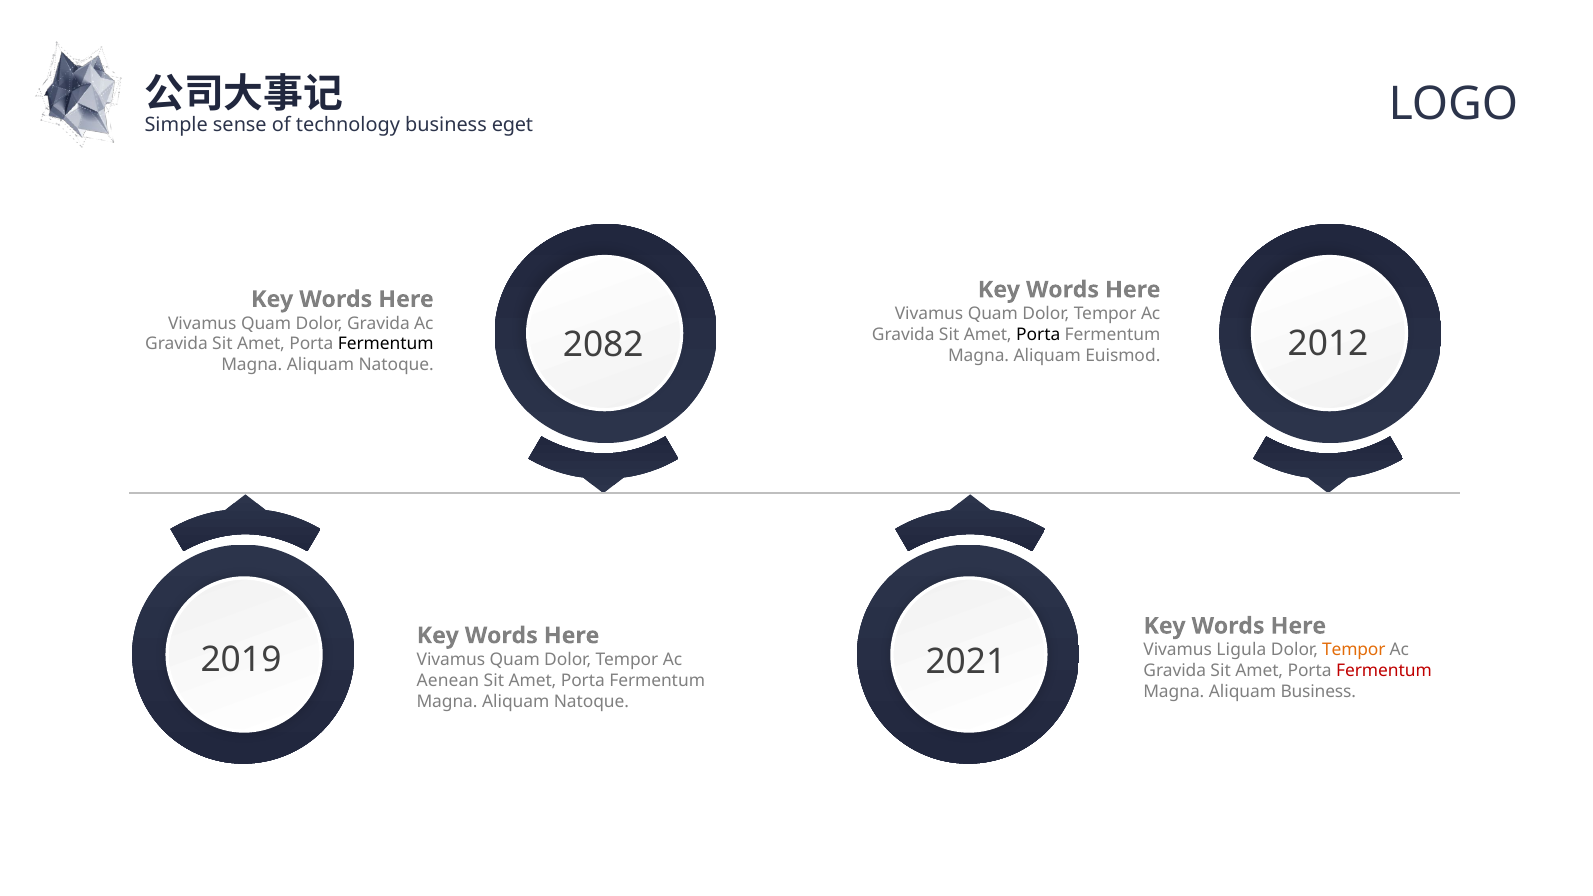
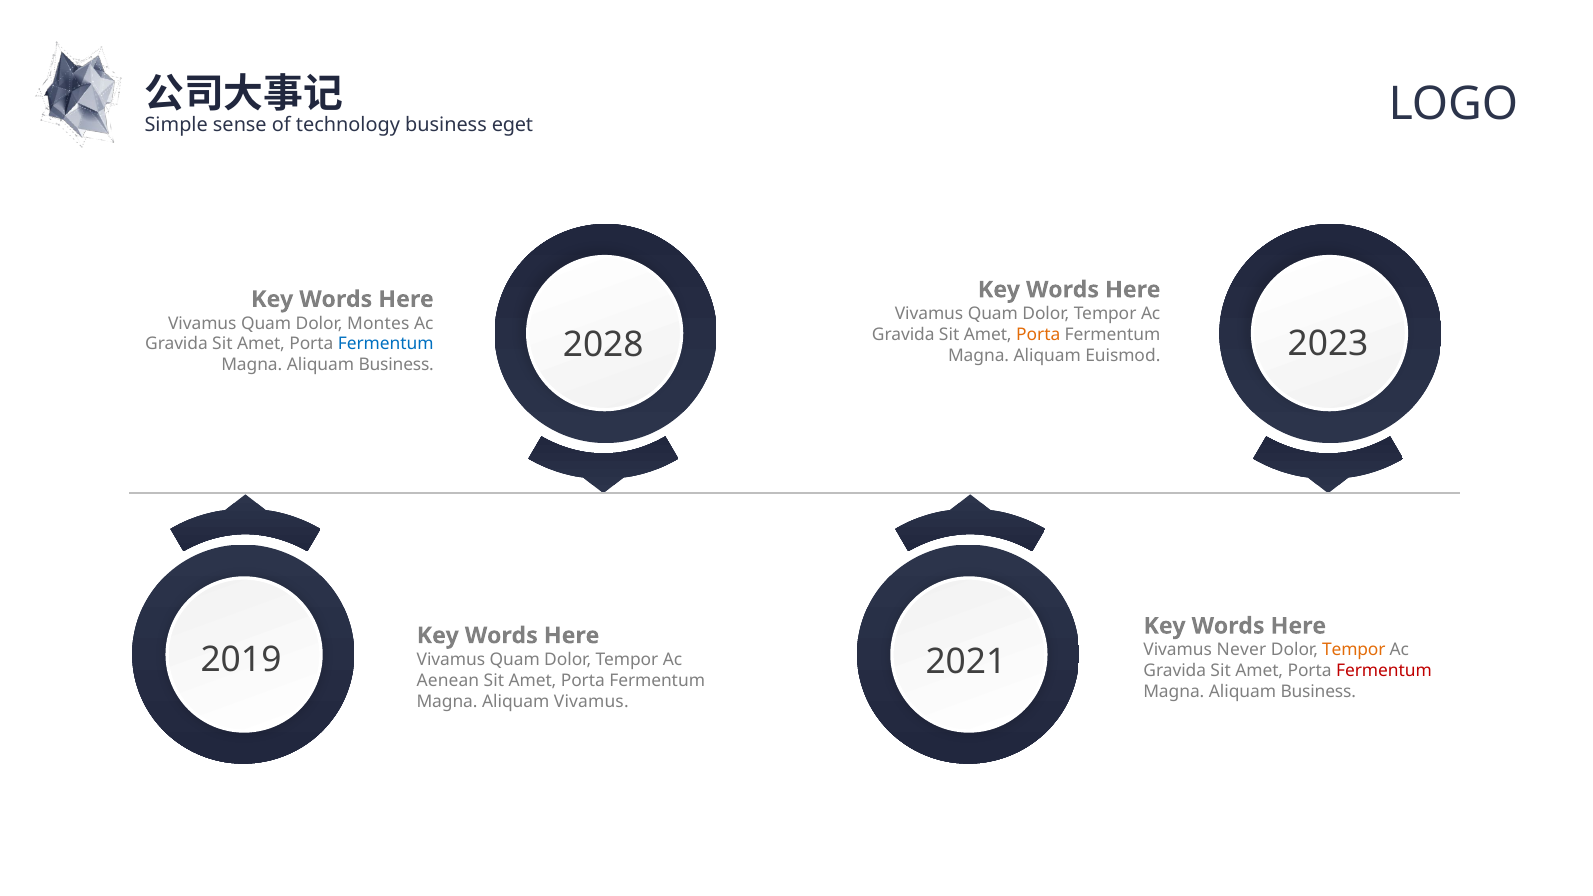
Dolor Gravida: Gravida -> Montes (378, 323)
Porta colour: black -> orange (1038, 335)
2012: 2012 -> 2023 (1328, 344)
2082: 2082 -> 2028 (603, 345)
Fermentum colour: black -> blue (386, 344)
Natoque: Natoque -> Business (396, 365)
Ligula: Ligula -> Never (1241, 650)
Natoque: Natoque -> Vivamus (591, 701)
